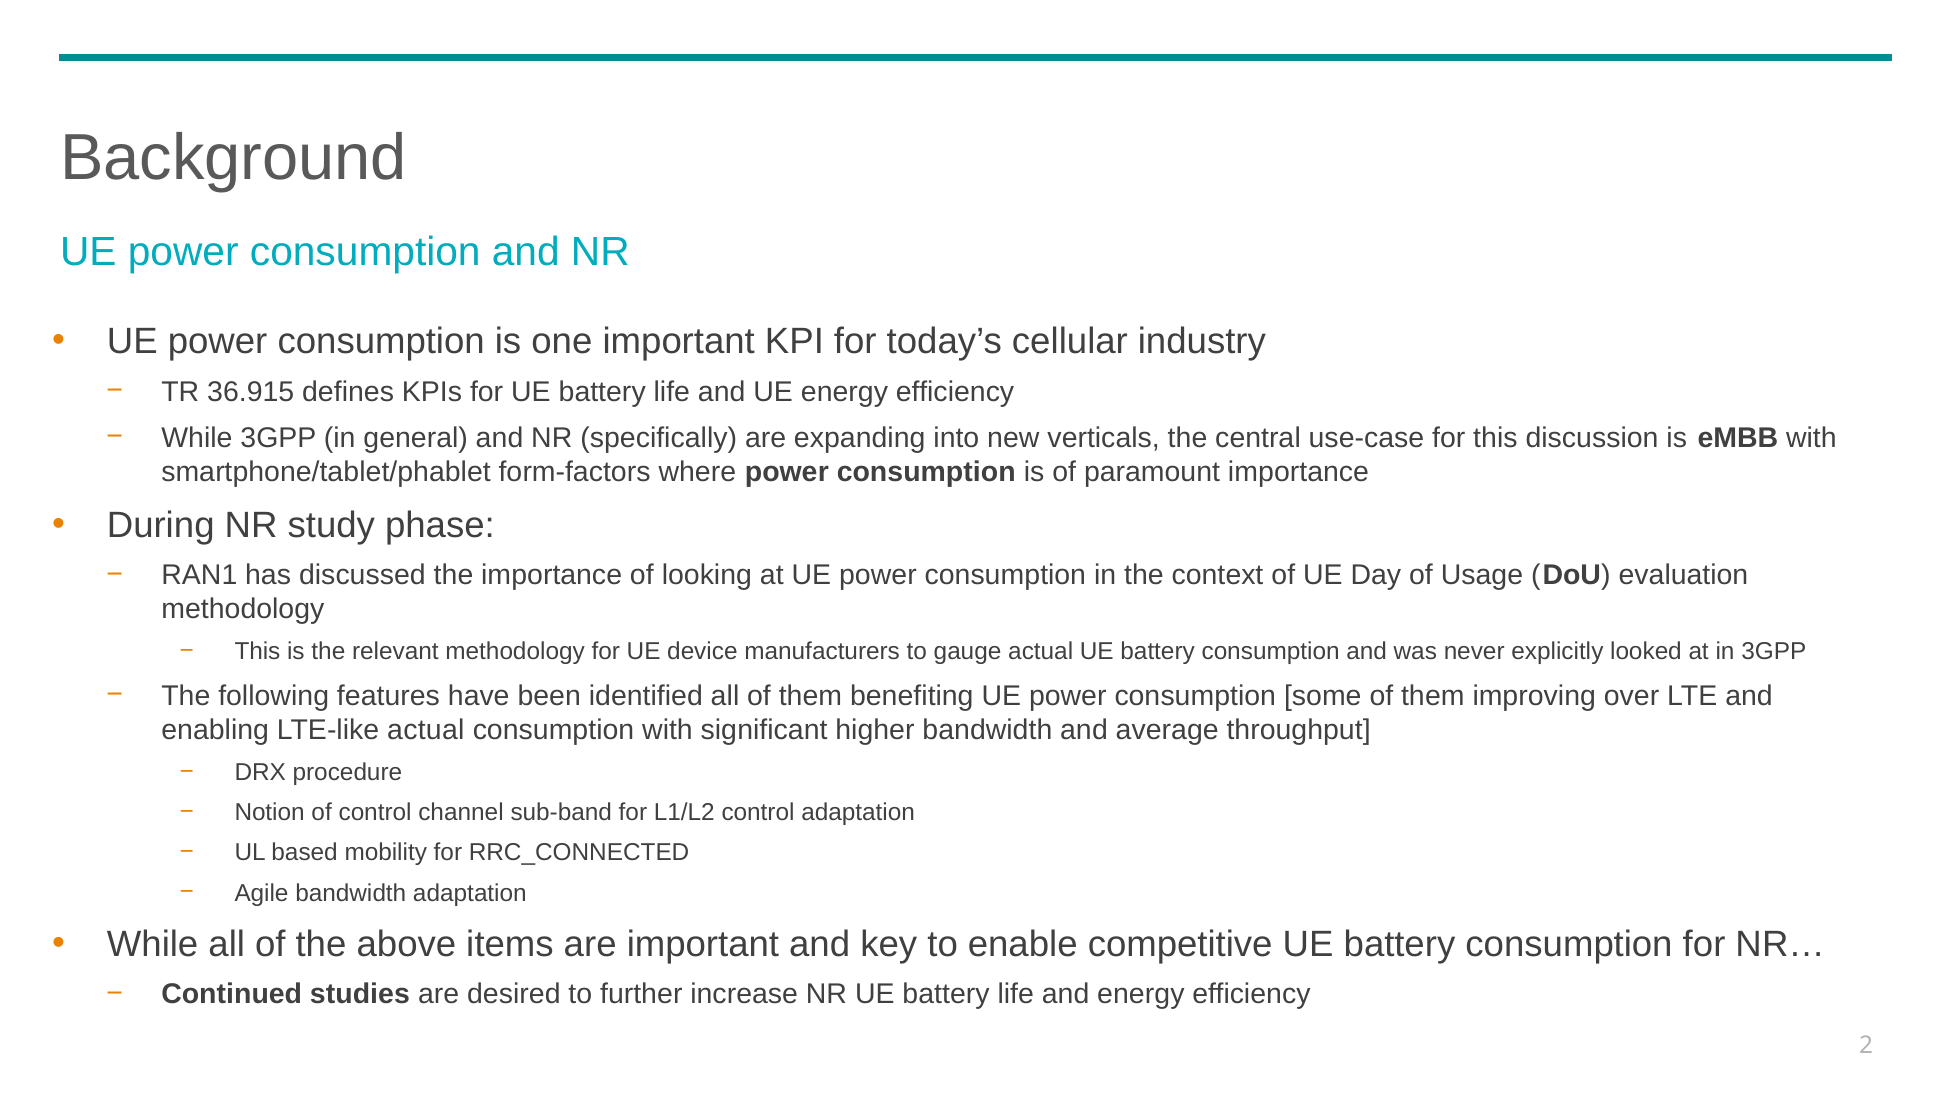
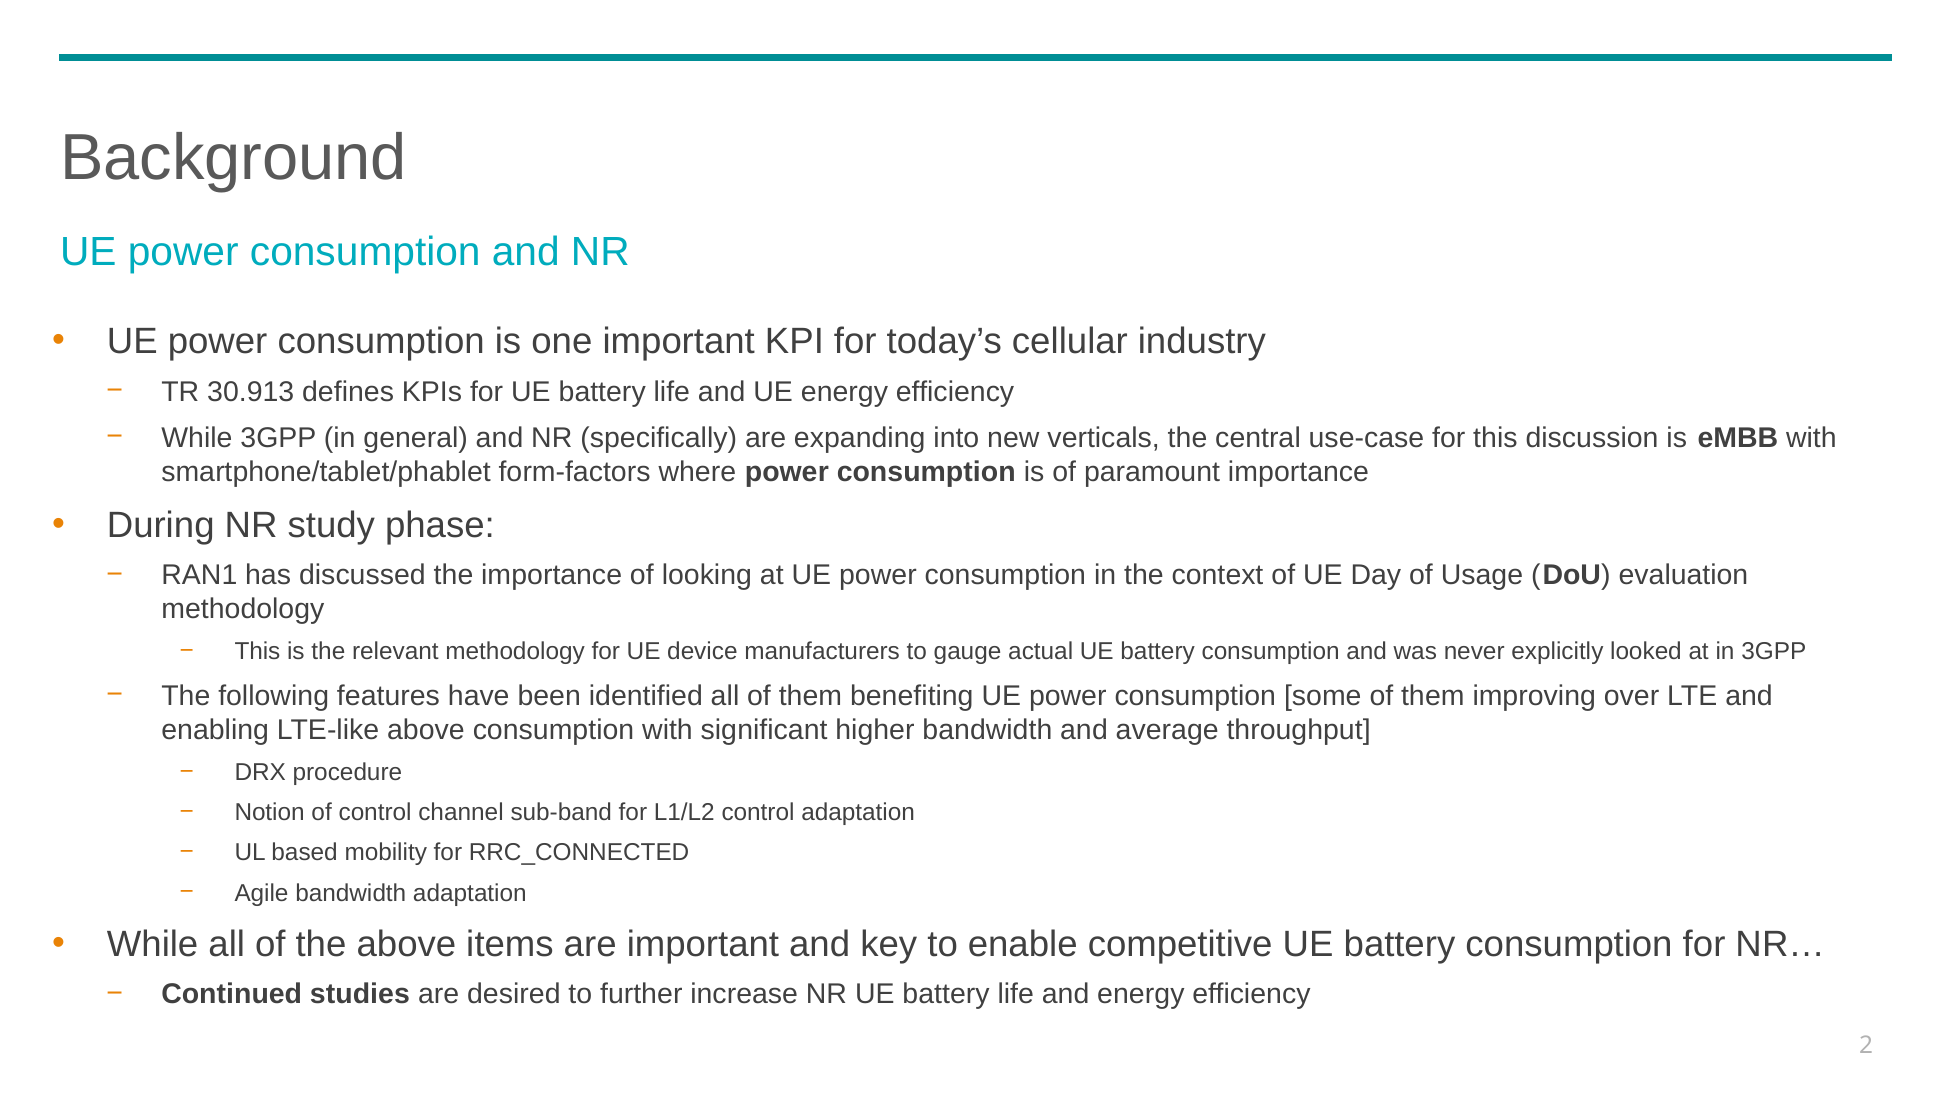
36.915: 36.915 -> 30.913 (251, 392)
LTE-like actual: actual -> above (426, 729)
